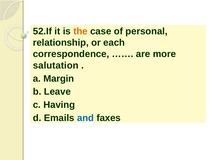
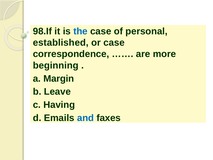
52.If: 52.If -> 98.If (42, 31)
the colour: orange -> blue (80, 31)
relationship: relationship -> established (61, 43)
or each: each -> case (114, 43)
salutation: salutation -> beginning (56, 65)
